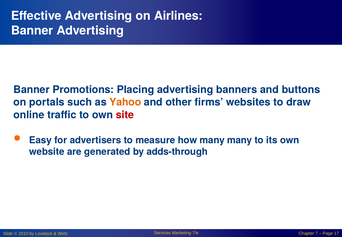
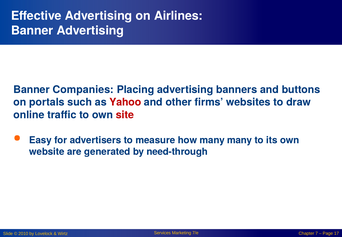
Promotions: Promotions -> Companies (83, 90)
Yahoo colour: orange -> red (125, 102)
adds-through: adds-through -> need-through (177, 152)
